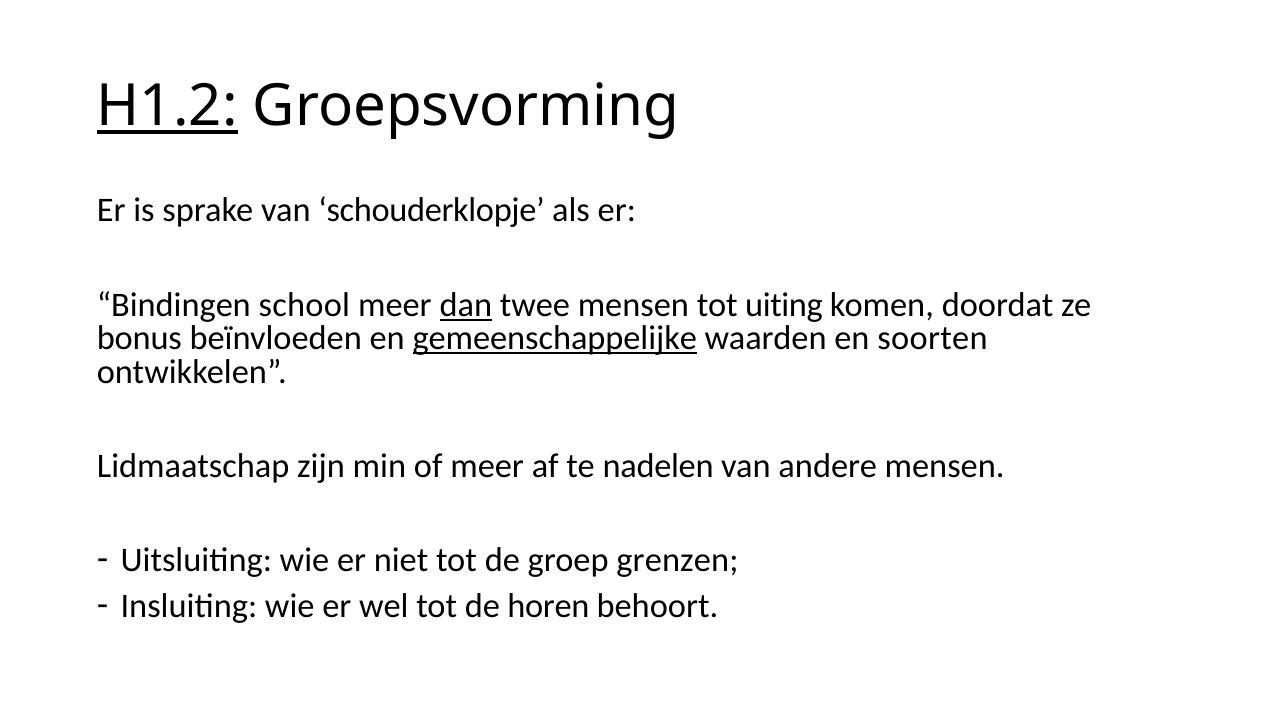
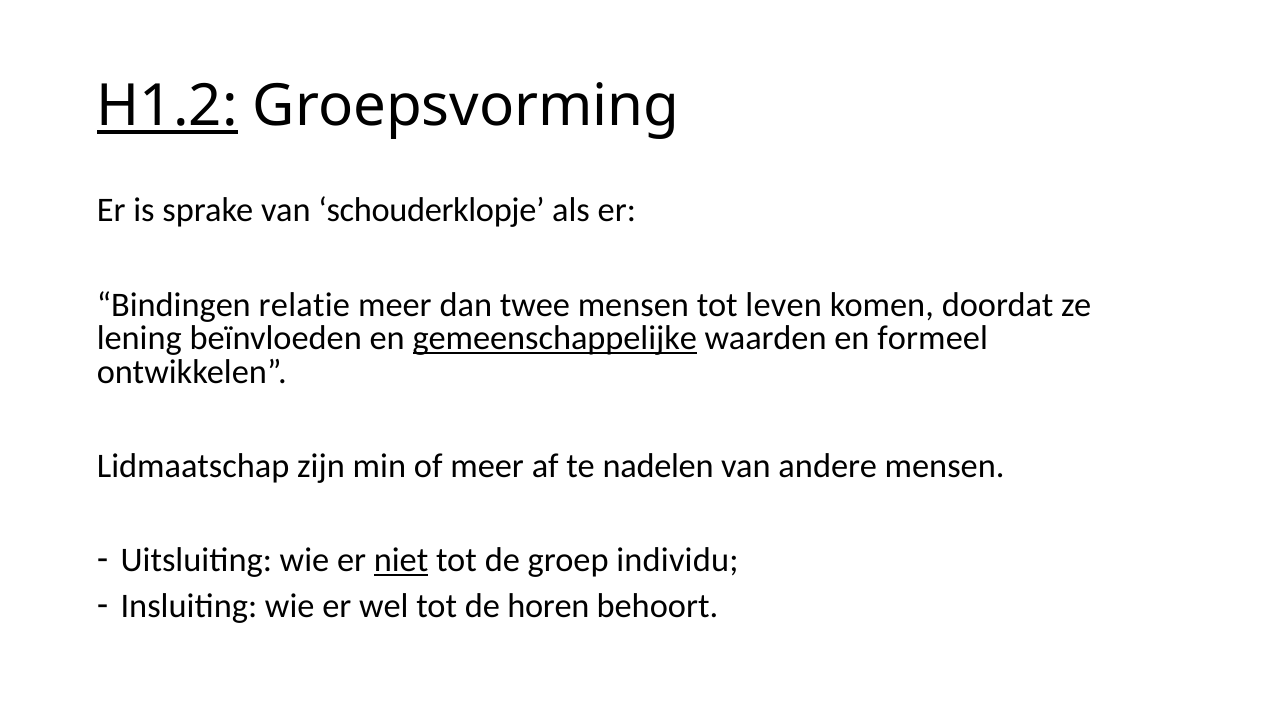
school: school -> relatie (304, 305)
dan underline: present -> none (466, 305)
uiting: uiting -> leven (784, 305)
bonus: bonus -> lening (139, 338)
soorten: soorten -> formeel (933, 338)
niet underline: none -> present (401, 560)
grenzen: grenzen -> individu (677, 560)
